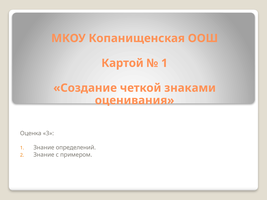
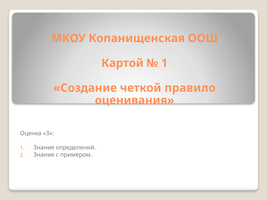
знаками: знаками -> правило (190, 88)
